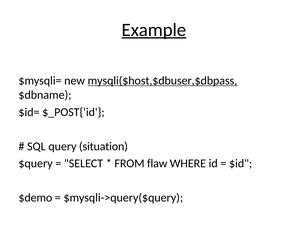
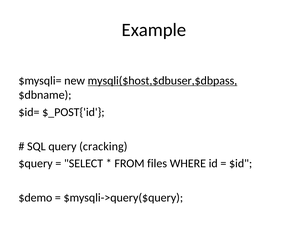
Example underline: present -> none (154, 30)
situation: situation -> cracking (103, 146)
flaw: flaw -> files (157, 163)
